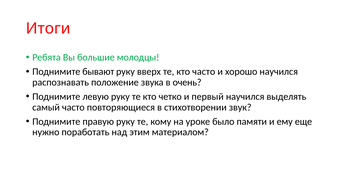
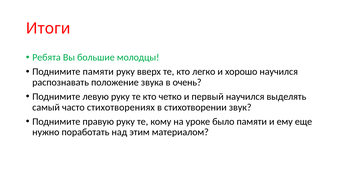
Поднимите бывают: бывают -> памяти (98, 72)
кто часто: часто -> легко (204, 72)
повторяющиеся: повторяющиеся -> стихотворениях (121, 107)
